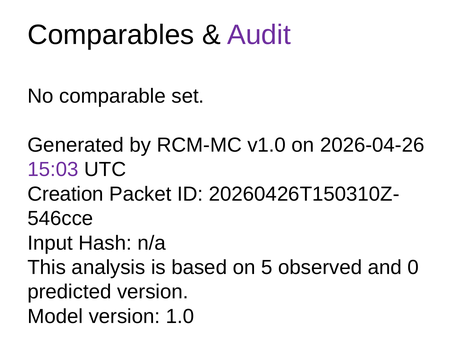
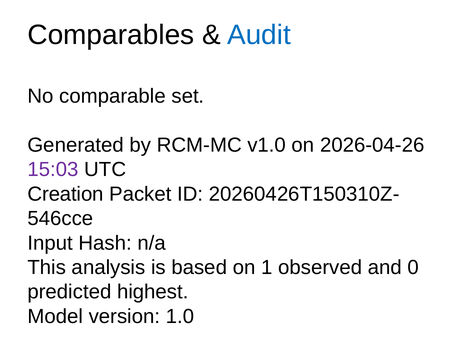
Audit colour: purple -> blue (259, 35)
5: 5 -> 1 (267, 268)
predicted version: version -> highest (153, 292)
